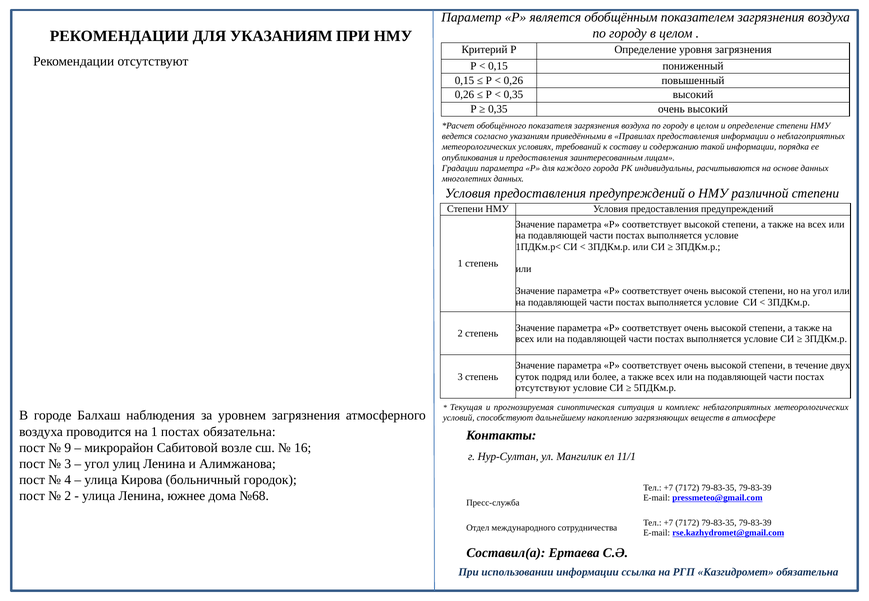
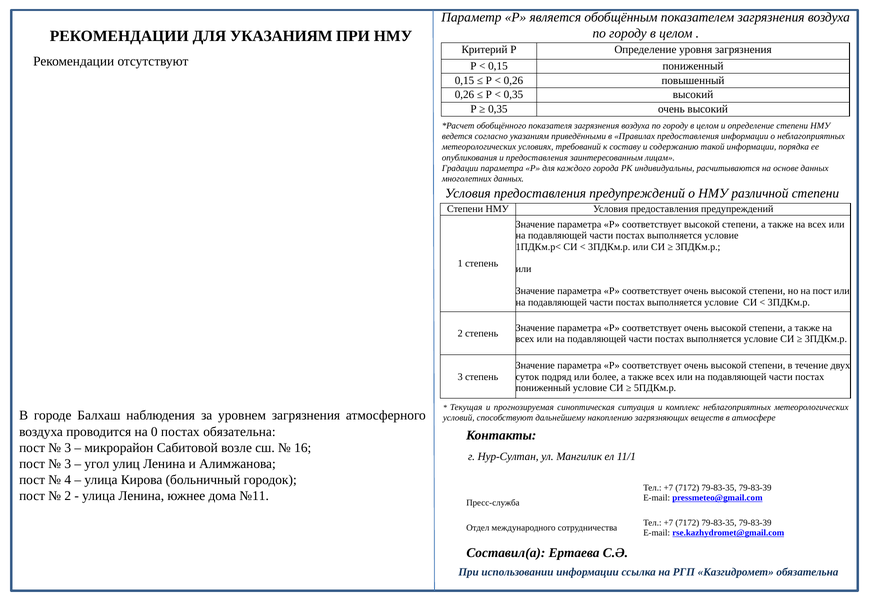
на угол: угол -> пост (822, 291)
отсутствуют: отсутствуют -> пониженный (543, 388)
на 1: 1 -> 0 (154, 432)
9: 9 -> 3 (68, 448)
№68: №68 -> №11 (254, 496)
